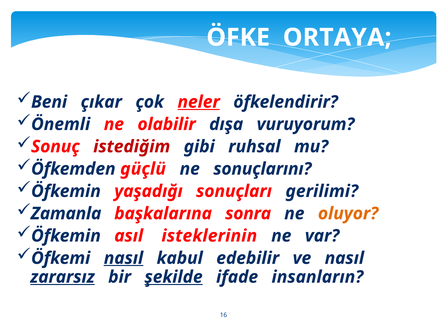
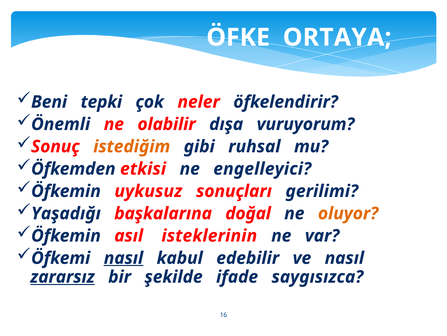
çıkar: çıkar -> tepki (101, 102)
neler underline: present -> none (199, 102)
istediğim colour: red -> orange (132, 146)
güçlü: güçlü -> etkisi (143, 169)
sonuçlarını: sonuçlarını -> engelleyici (262, 169)
yaşadığı: yaşadığı -> uykusuz (148, 191)
Zamanla: Zamanla -> Yaşadığı (66, 213)
sonra: sonra -> doğal (248, 213)
şekilde underline: present -> none (174, 276)
insanların: insanların -> saygısızca (317, 276)
